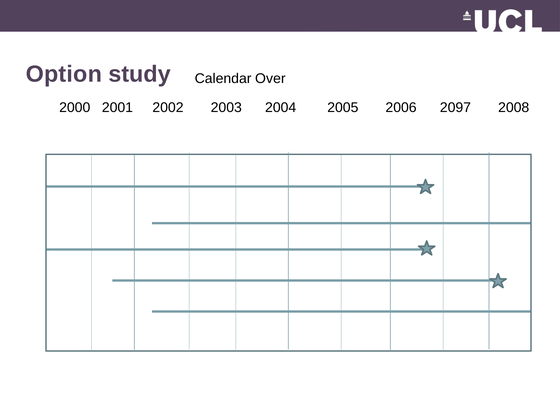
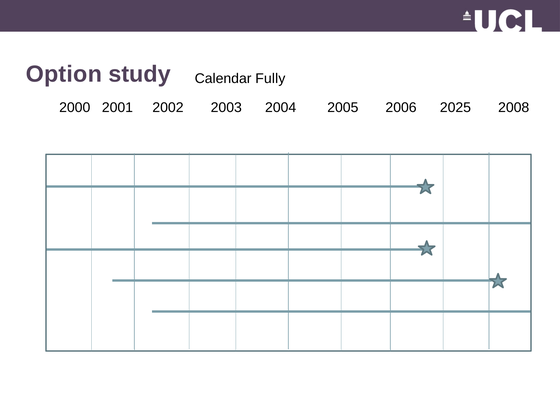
Over: Over -> Fully (270, 79)
2097: 2097 -> 2025 (455, 107)
